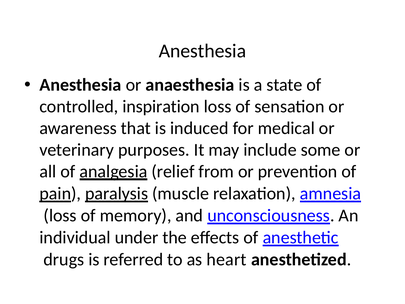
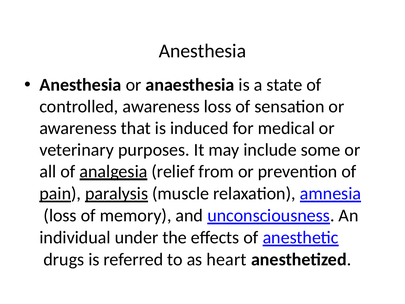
controlled inspiration: inspiration -> awareness (161, 107)
